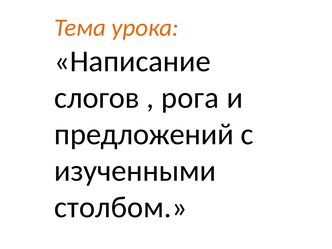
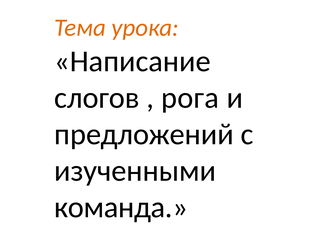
столбом: столбом -> команда (121, 207)
